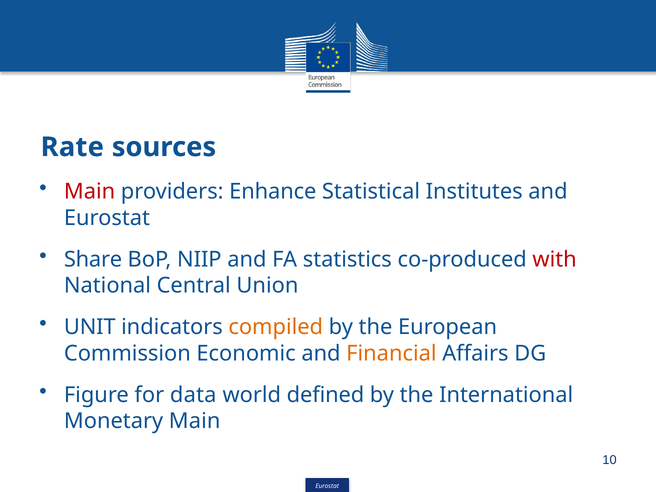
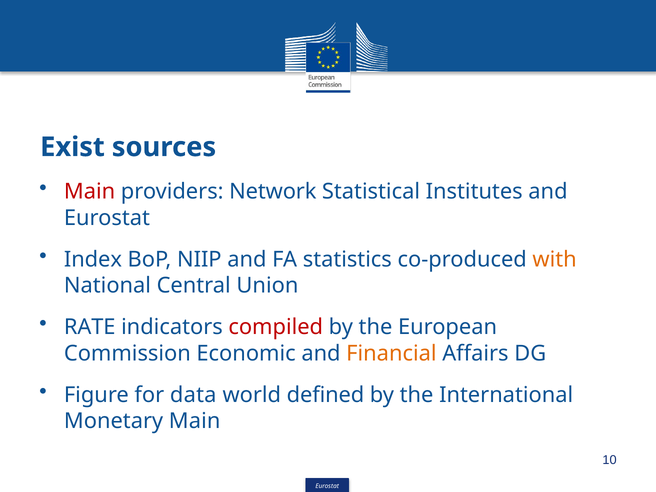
Rate: Rate -> Exist (72, 147)
Enhance: Enhance -> Network (273, 192)
Share: Share -> Index (93, 259)
with colour: red -> orange (555, 259)
UNIT: UNIT -> RATE (90, 327)
compiled colour: orange -> red (276, 327)
